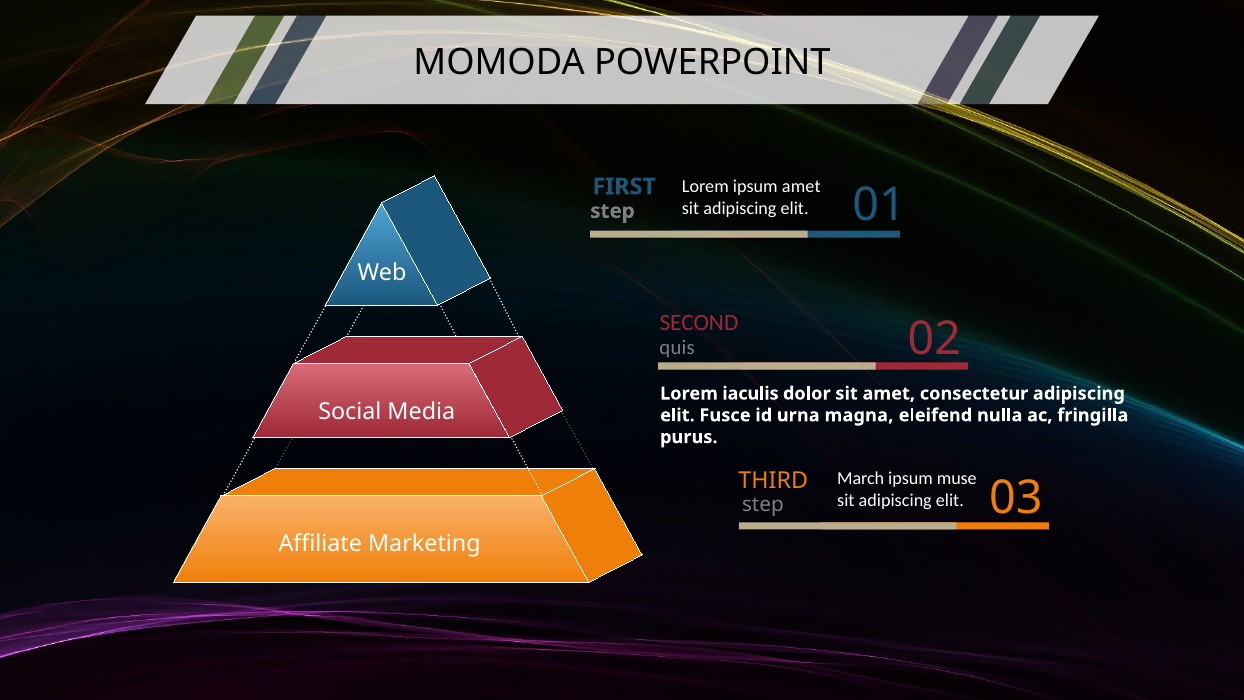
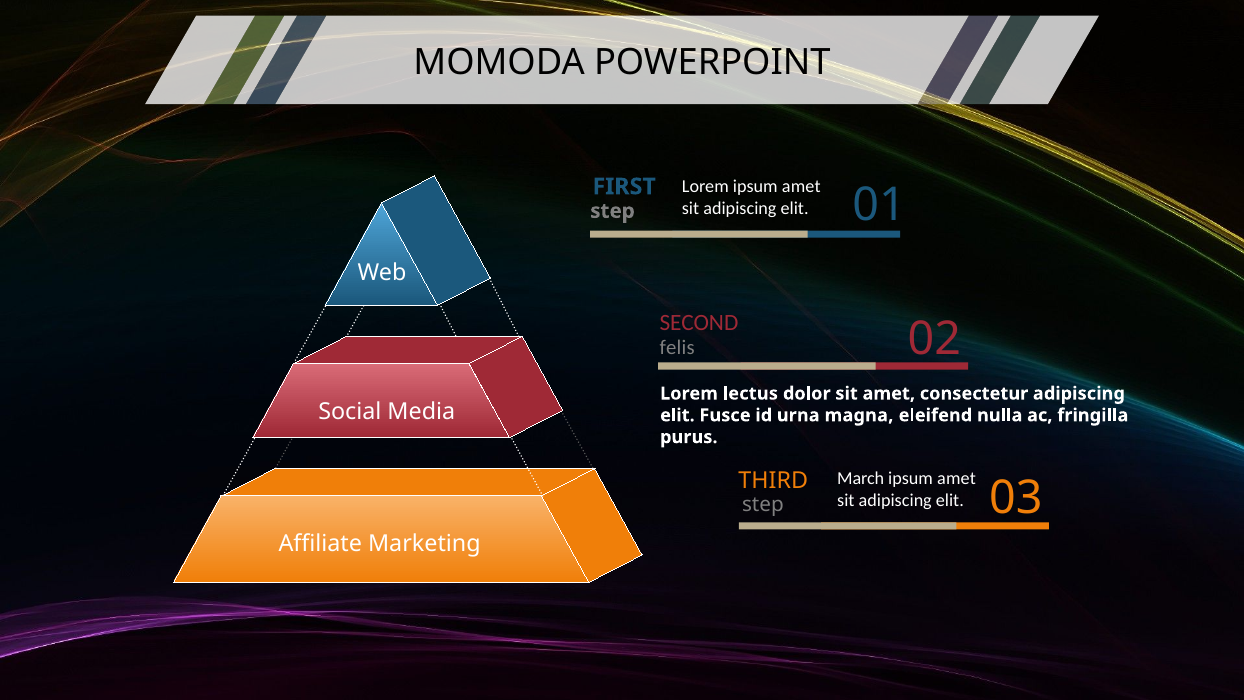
quis: quis -> felis (677, 347)
iaculis: iaculis -> lectus (750, 393)
muse: muse -> amet (957, 479)
